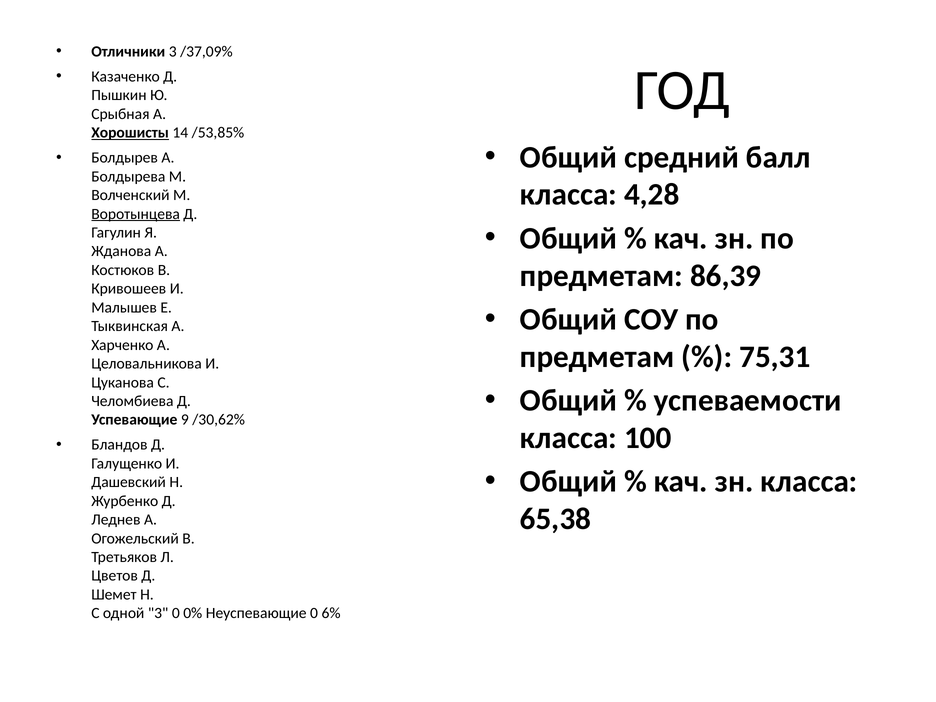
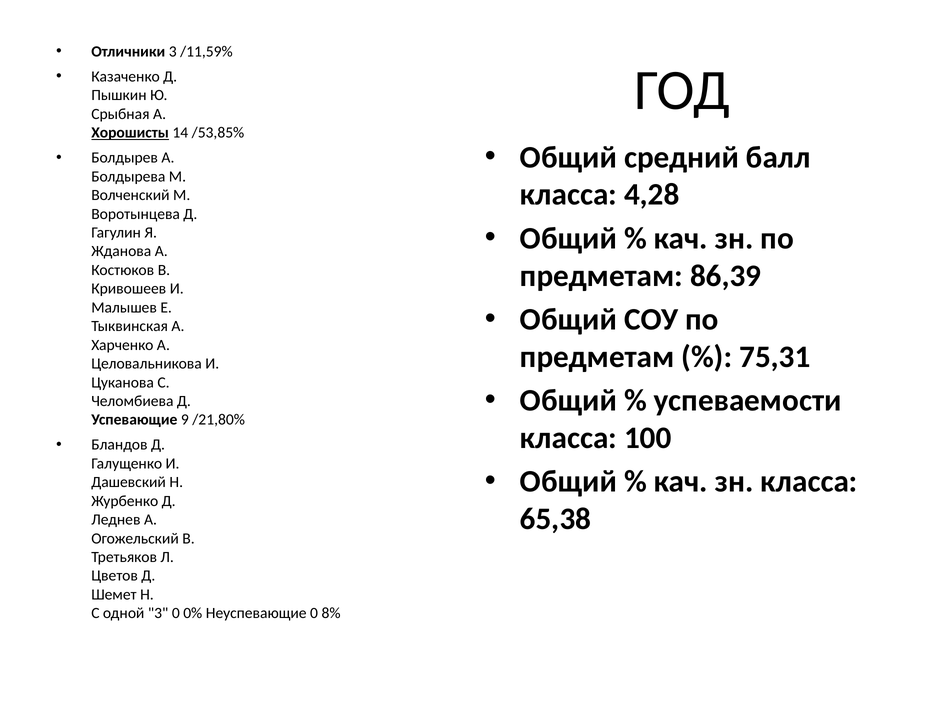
/37,09%: /37,09% -> /11,59% (206, 52)
Воротынцева underline: present -> none (136, 214)
/30,62%: /30,62% -> /21,80% (219, 420)
6%: 6% -> 8% (331, 613)
